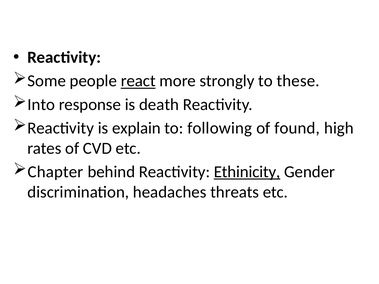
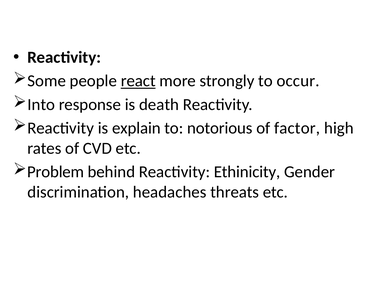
these: these -> occur (298, 81)
following: following -> notorious (220, 128)
found: found -> factor (297, 128)
Chapter: Chapter -> Problem (56, 172)
Ethinicity underline: present -> none (247, 172)
